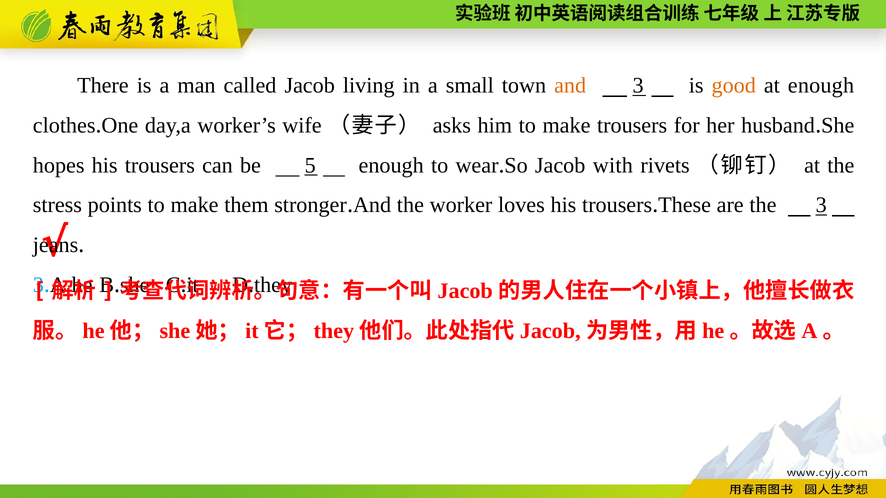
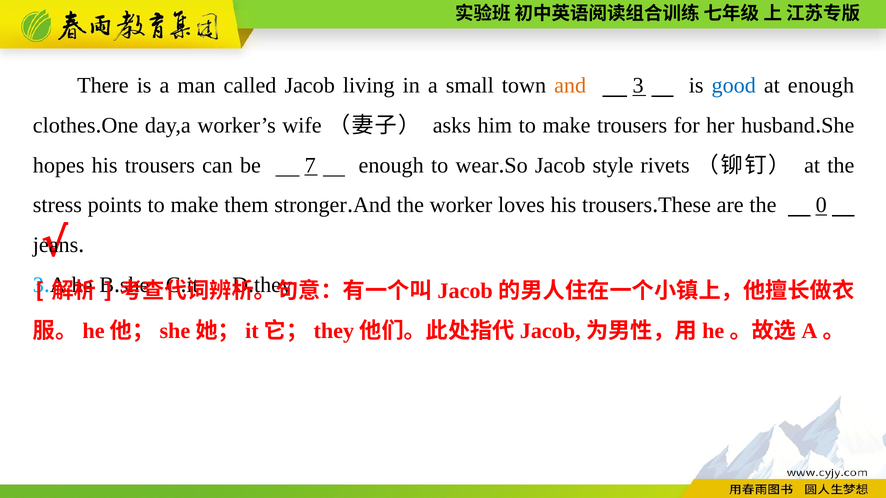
good colour: orange -> blue (734, 86)
5: 5 -> 7 (310, 165)
with: with -> style (613, 165)
the 3: 3 -> 0 (821, 205)
